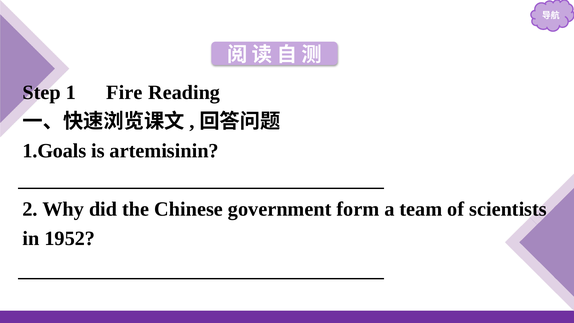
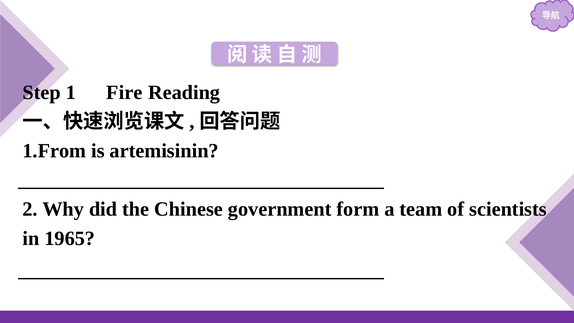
1.Goals: 1.Goals -> 1.From (54, 151)
1952: 1952 -> 1965 (70, 238)
